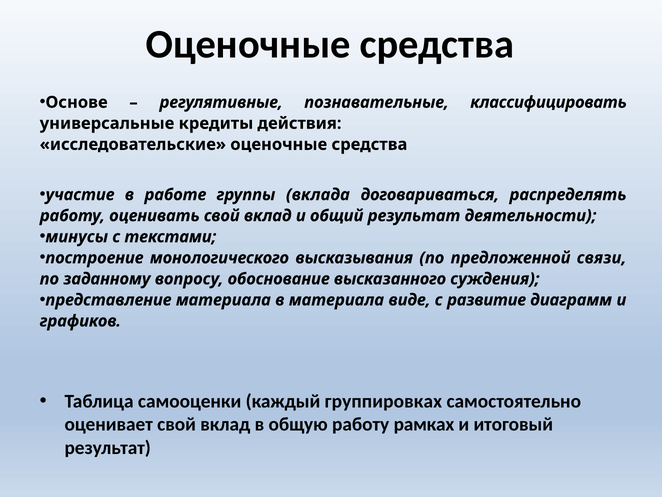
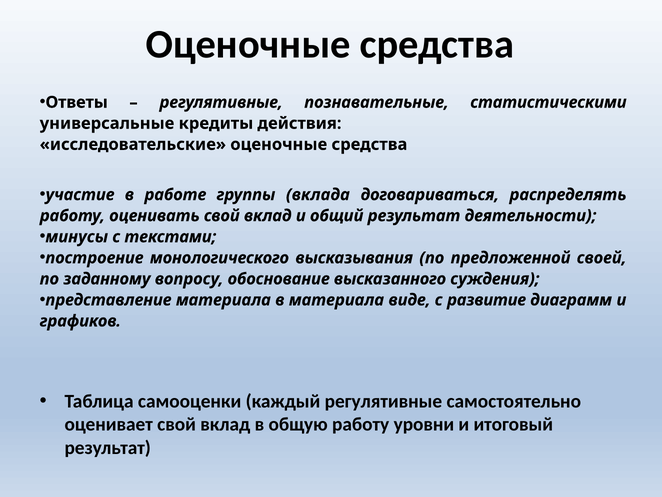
Основе: Основе -> Ответы (77, 102)
классифицировать: классифицировать -> статистическими (548, 102)
связи: связи -> своей (602, 258)
каждый группировках: группировках -> регулятивные (383, 401)
рамках: рамках -> уровни (424, 424)
